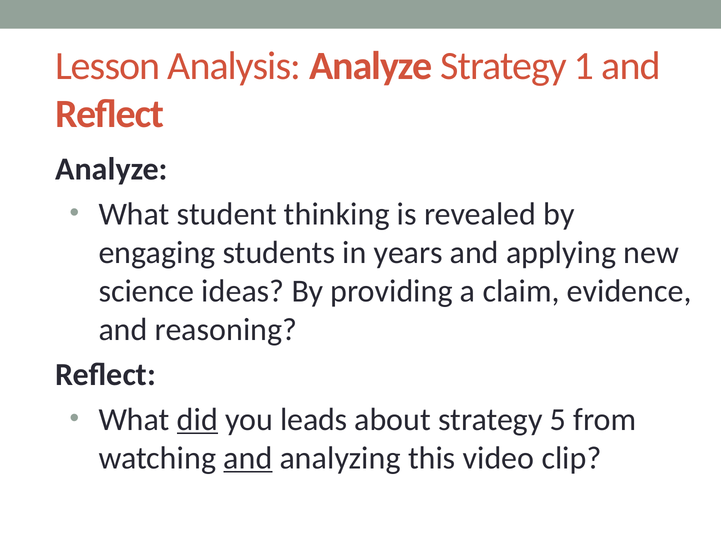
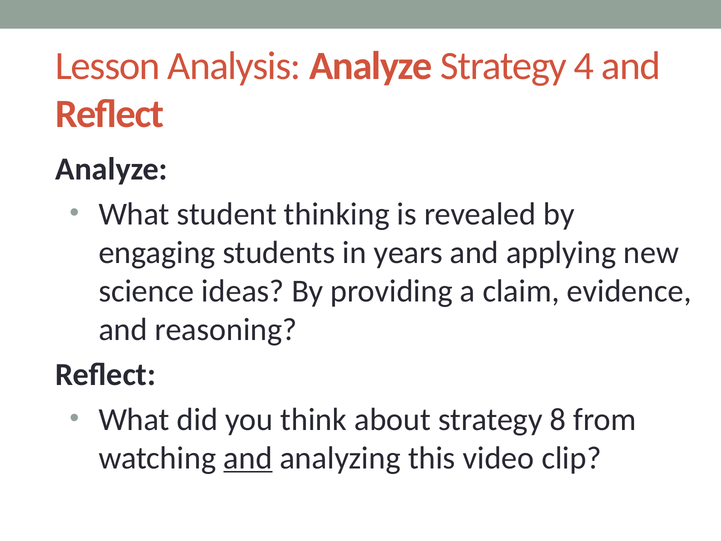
1: 1 -> 4 (584, 66)
did underline: present -> none (197, 419)
leads: leads -> think (314, 419)
5: 5 -> 8 (558, 419)
